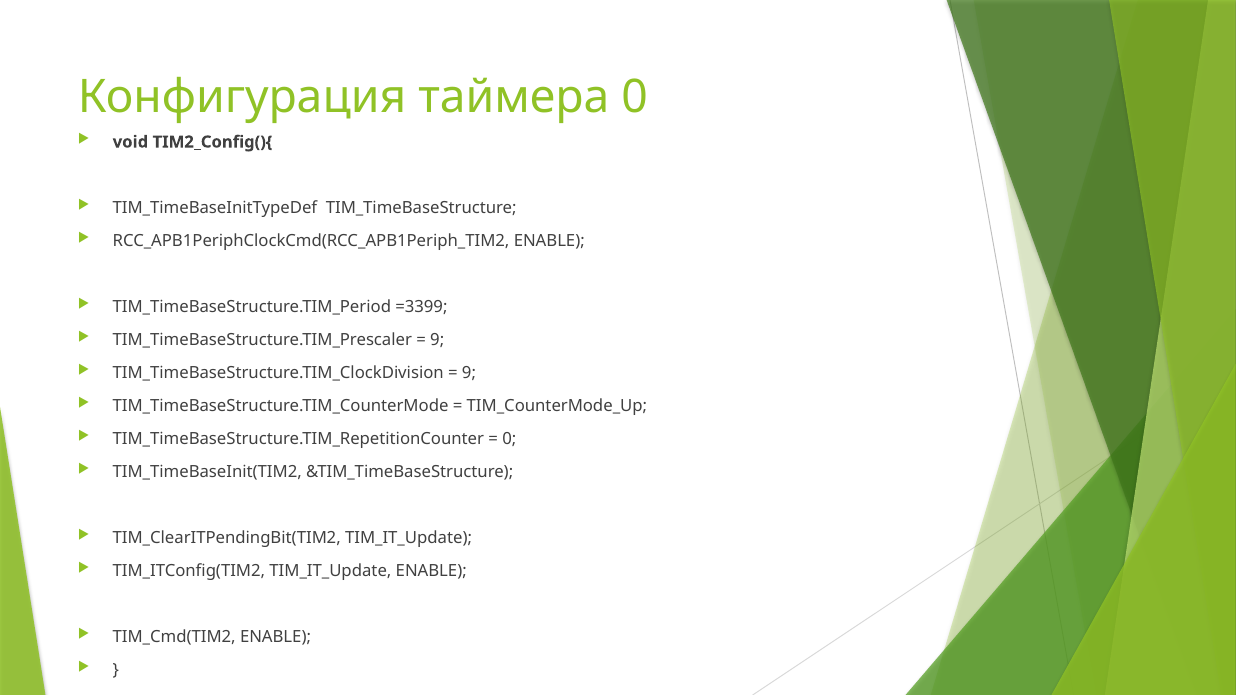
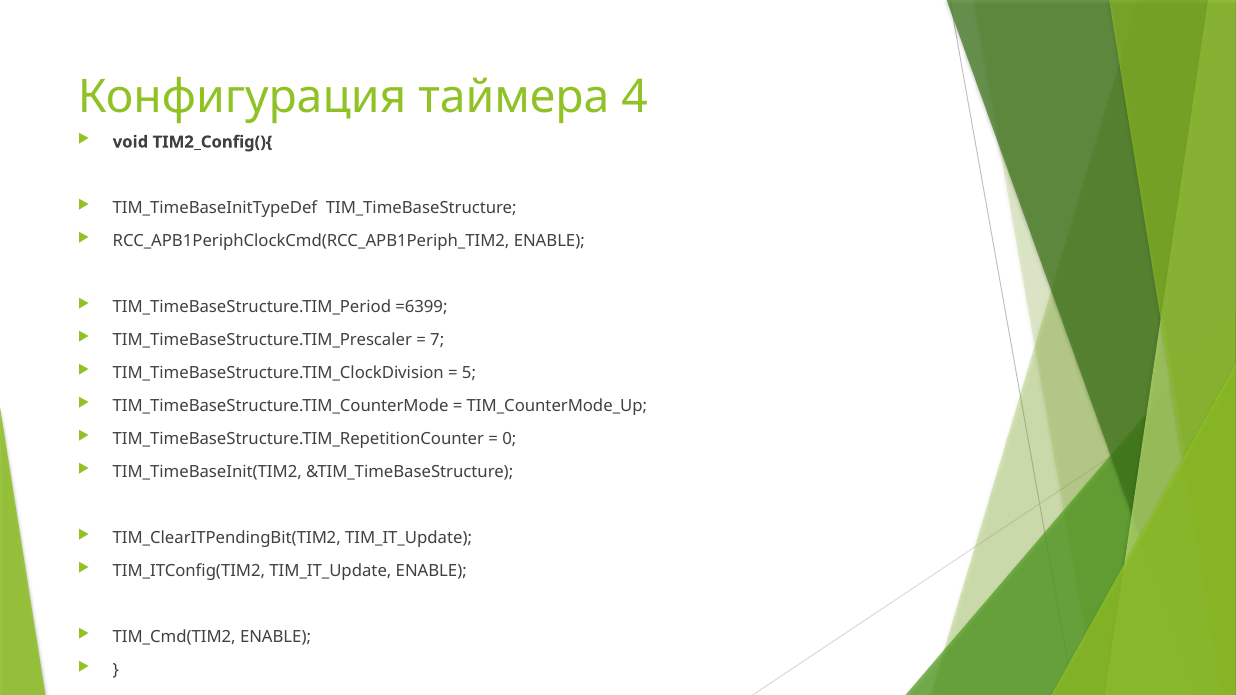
таймера 0: 0 -> 4 (635, 97)
=3399: =3399 -> =6399 (421, 307)
9: 9 -> 7 (437, 340)
9: 9 -> 5 (469, 373)
